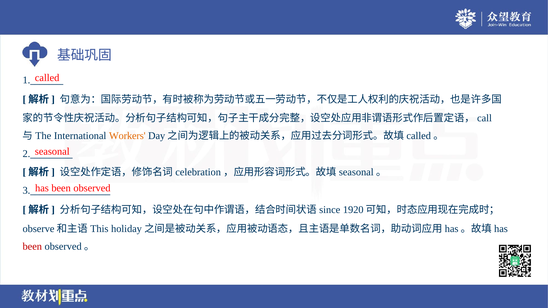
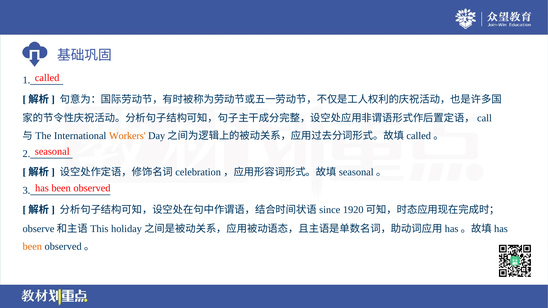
been colour: red -> orange (32, 247)
